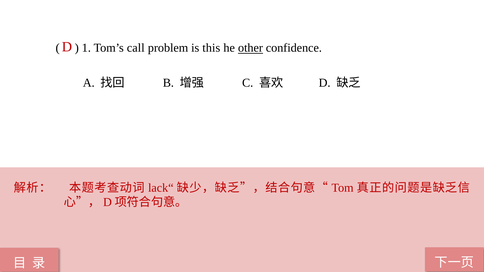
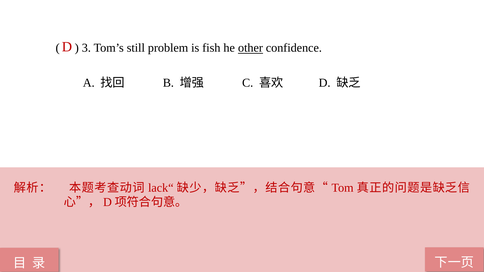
1: 1 -> 3 (86, 48)
call: call -> still (136, 48)
this: this -> fish (211, 48)
